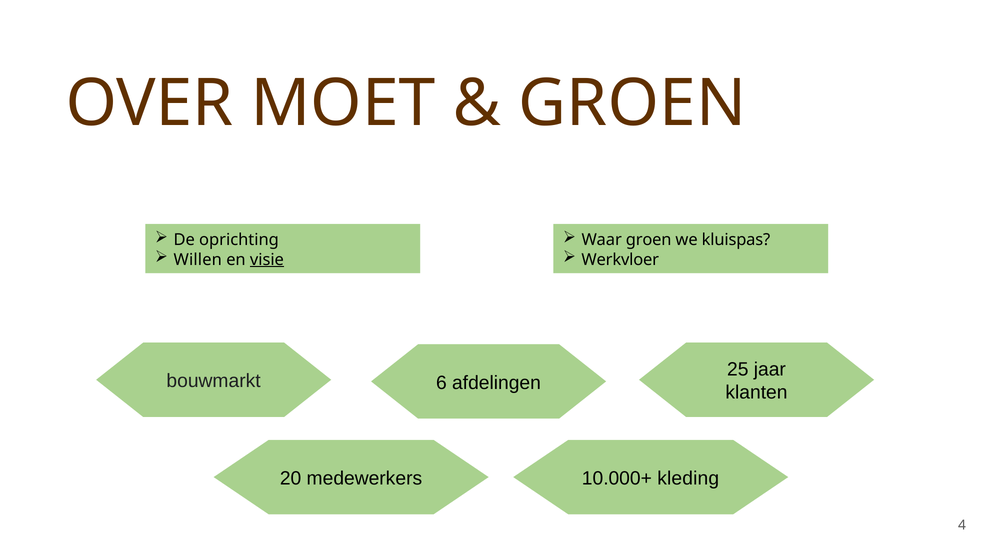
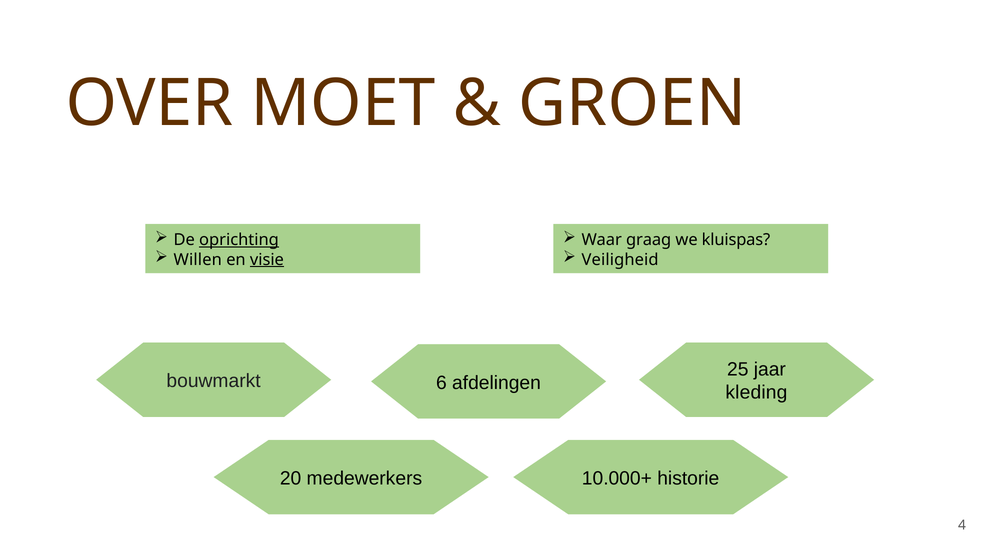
oprichting underline: none -> present (239, 240)
Waar groen: groen -> graag (649, 240)
Werkvloer: Werkvloer -> Veiligheid (620, 260)
klanten: klanten -> kleding (756, 393)
kleding: kleding -> historie (688, 479)
